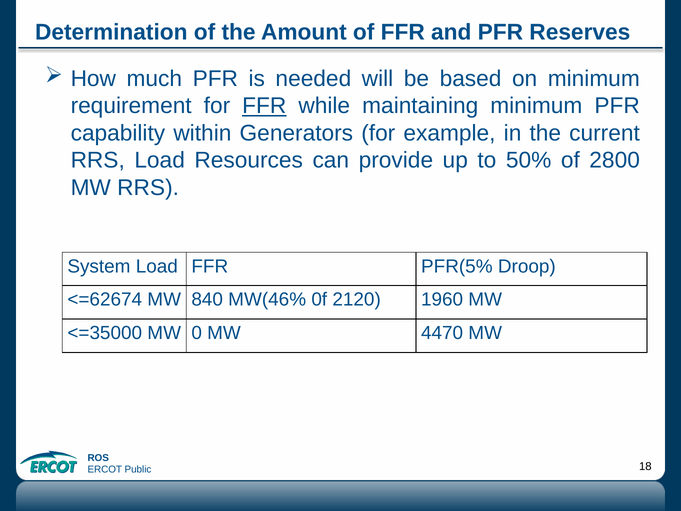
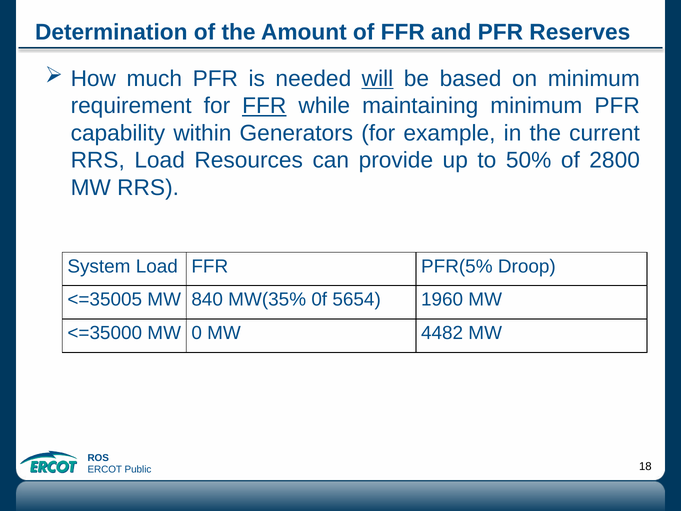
will underline: none -> present (378, 79)
<=62674: <=62674 -> <=35005 (105, 300)
MW(46%: MW(46% -> MW(35% (267, 300)
2120: 2120 -> 5654 (357, 300)
4470: 4470 -> 4482 (442, 333)
